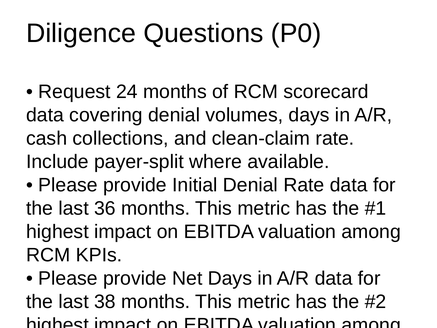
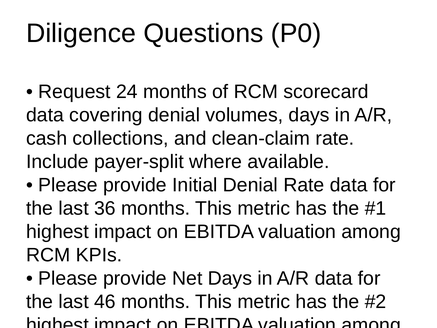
38: 38 -> 46 (105, 301)
